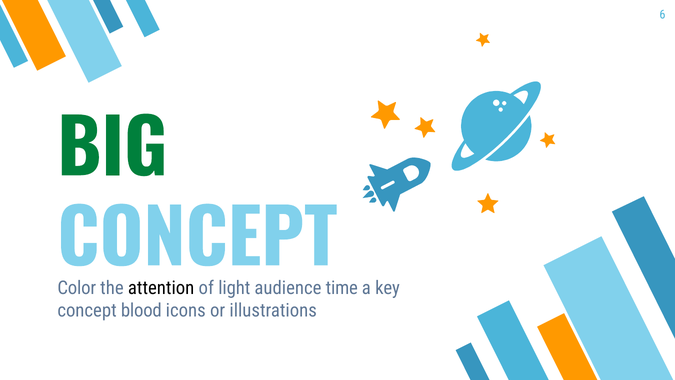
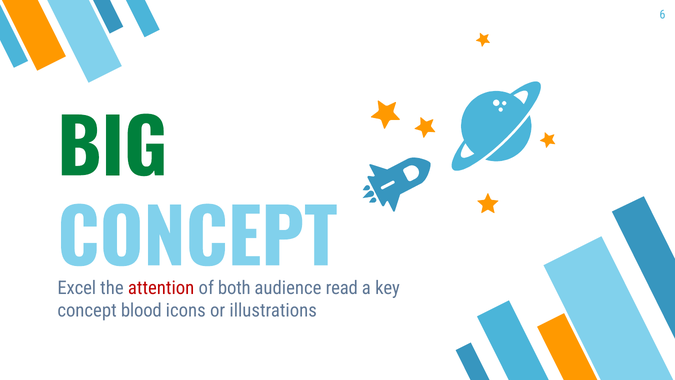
Color: Color -> Excel (77, 288)
attention colour: black -> red (161, 288)
light: light -> both (234, 288)
time: time -> read (342, 288)
